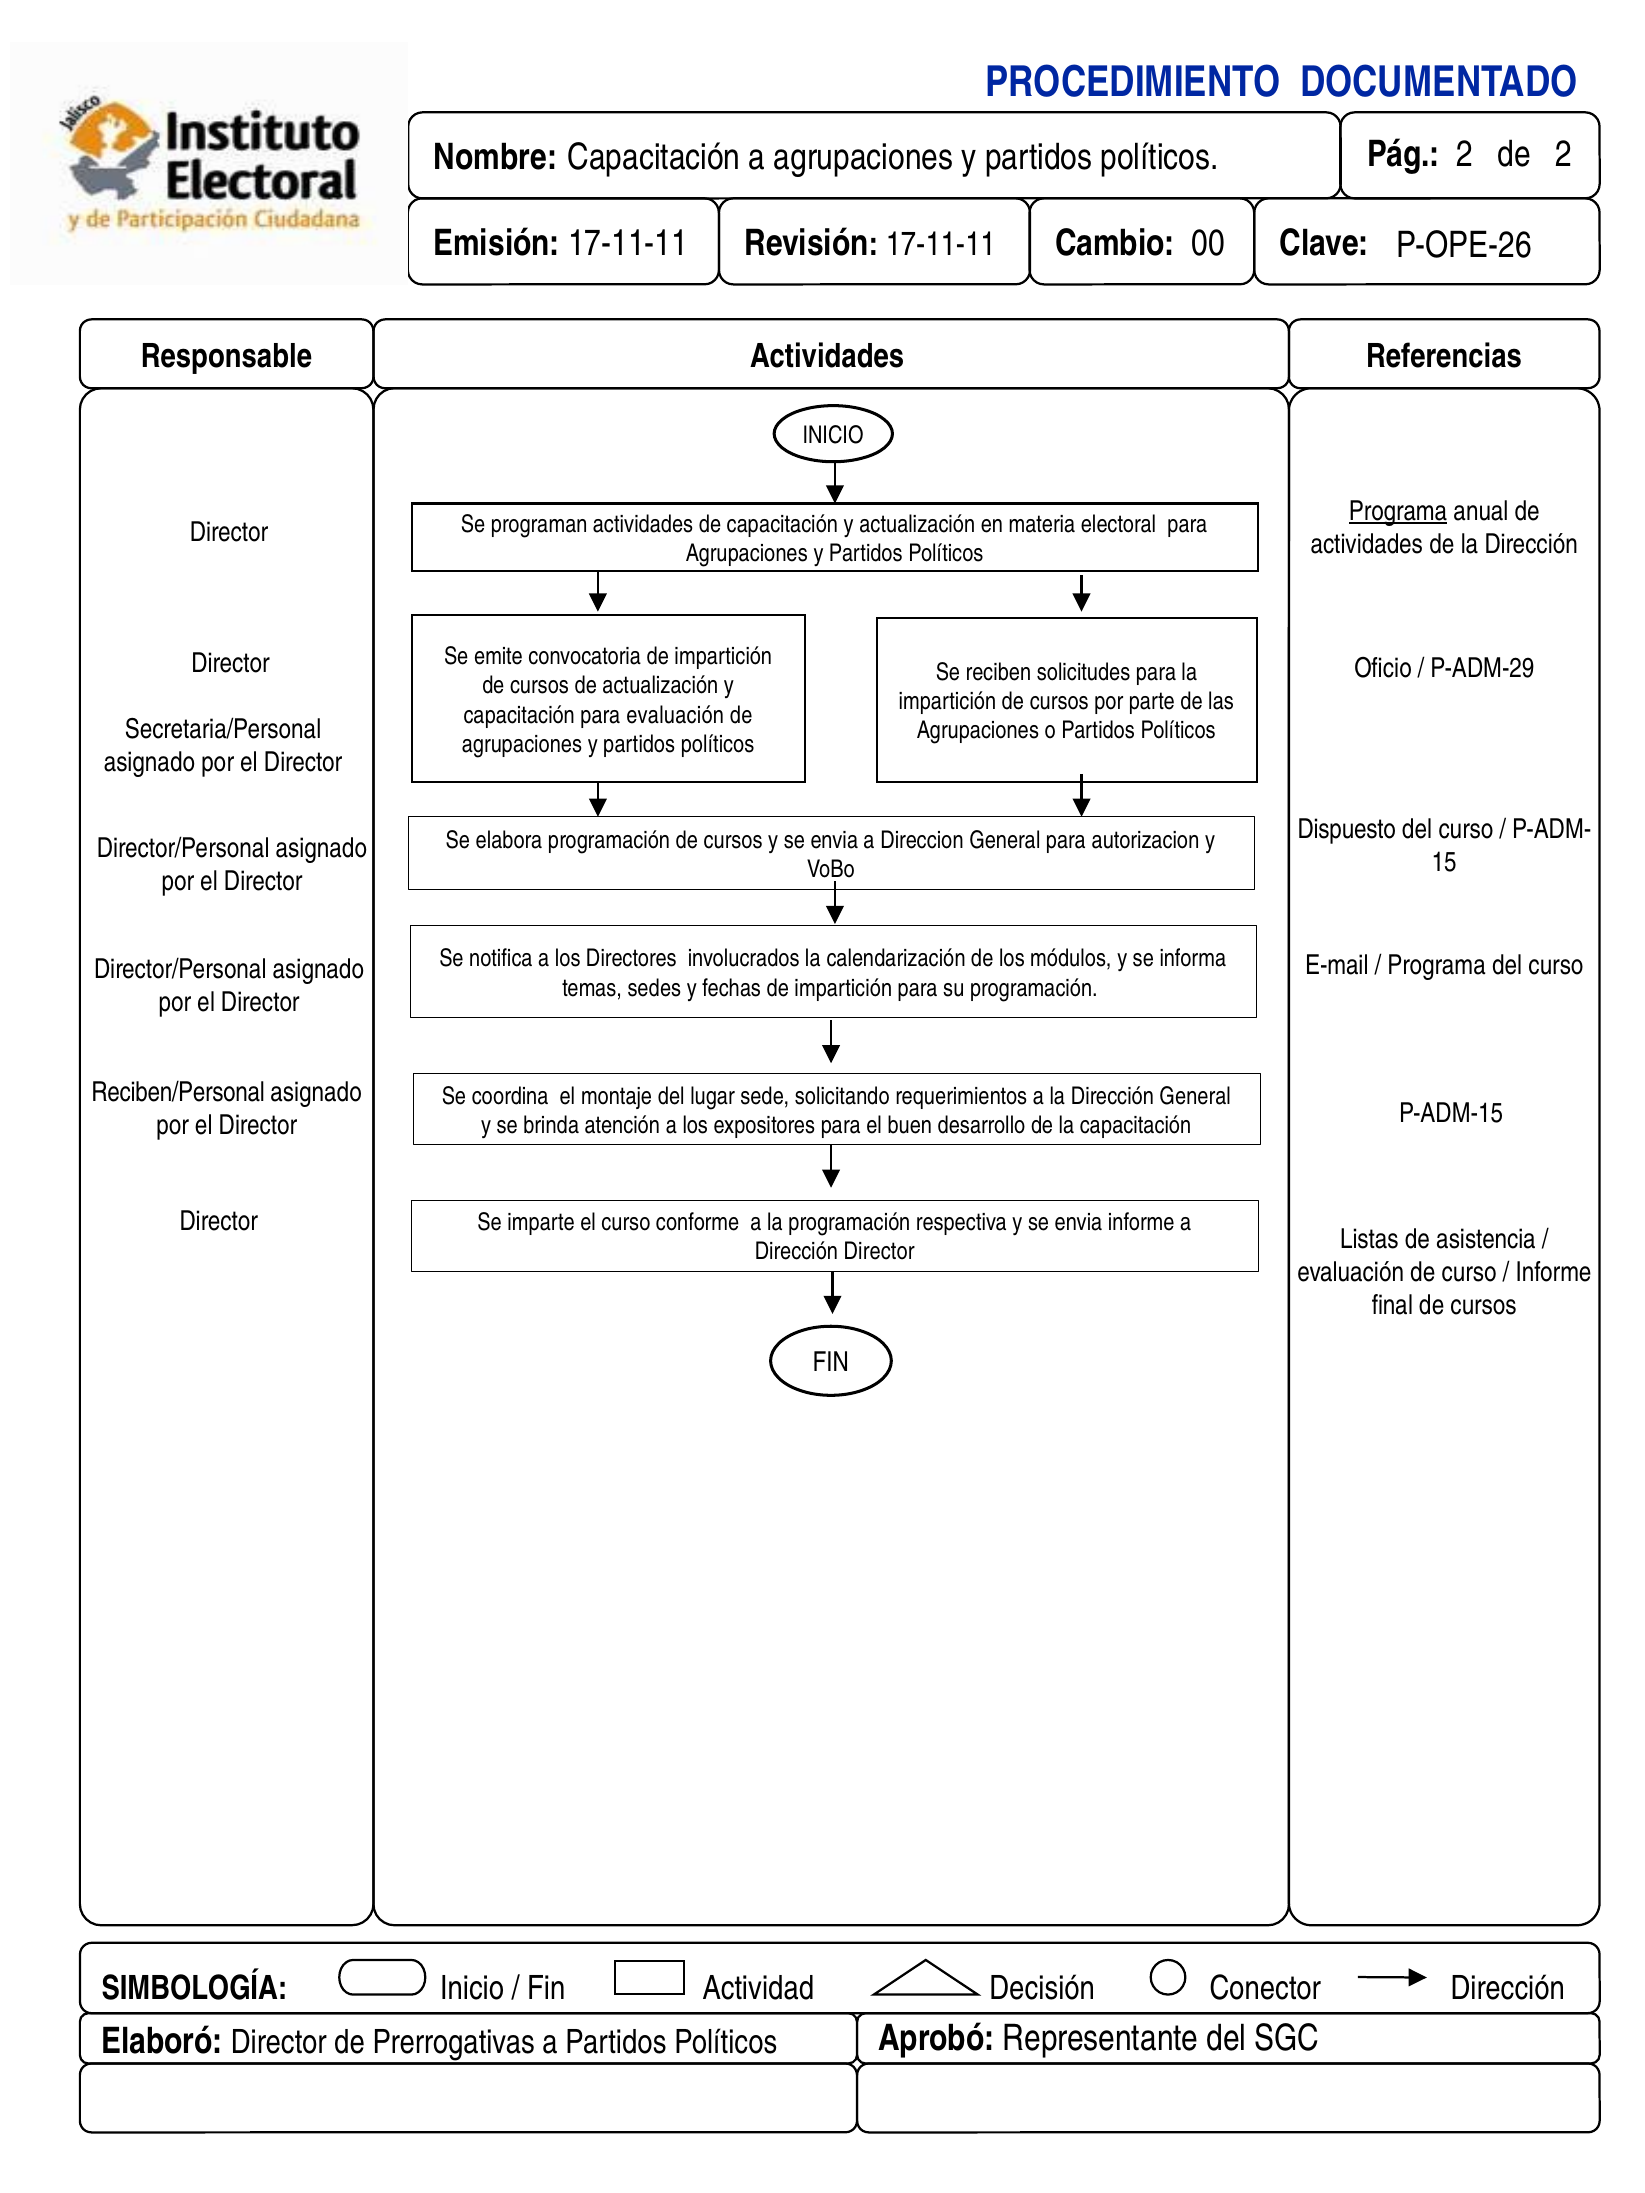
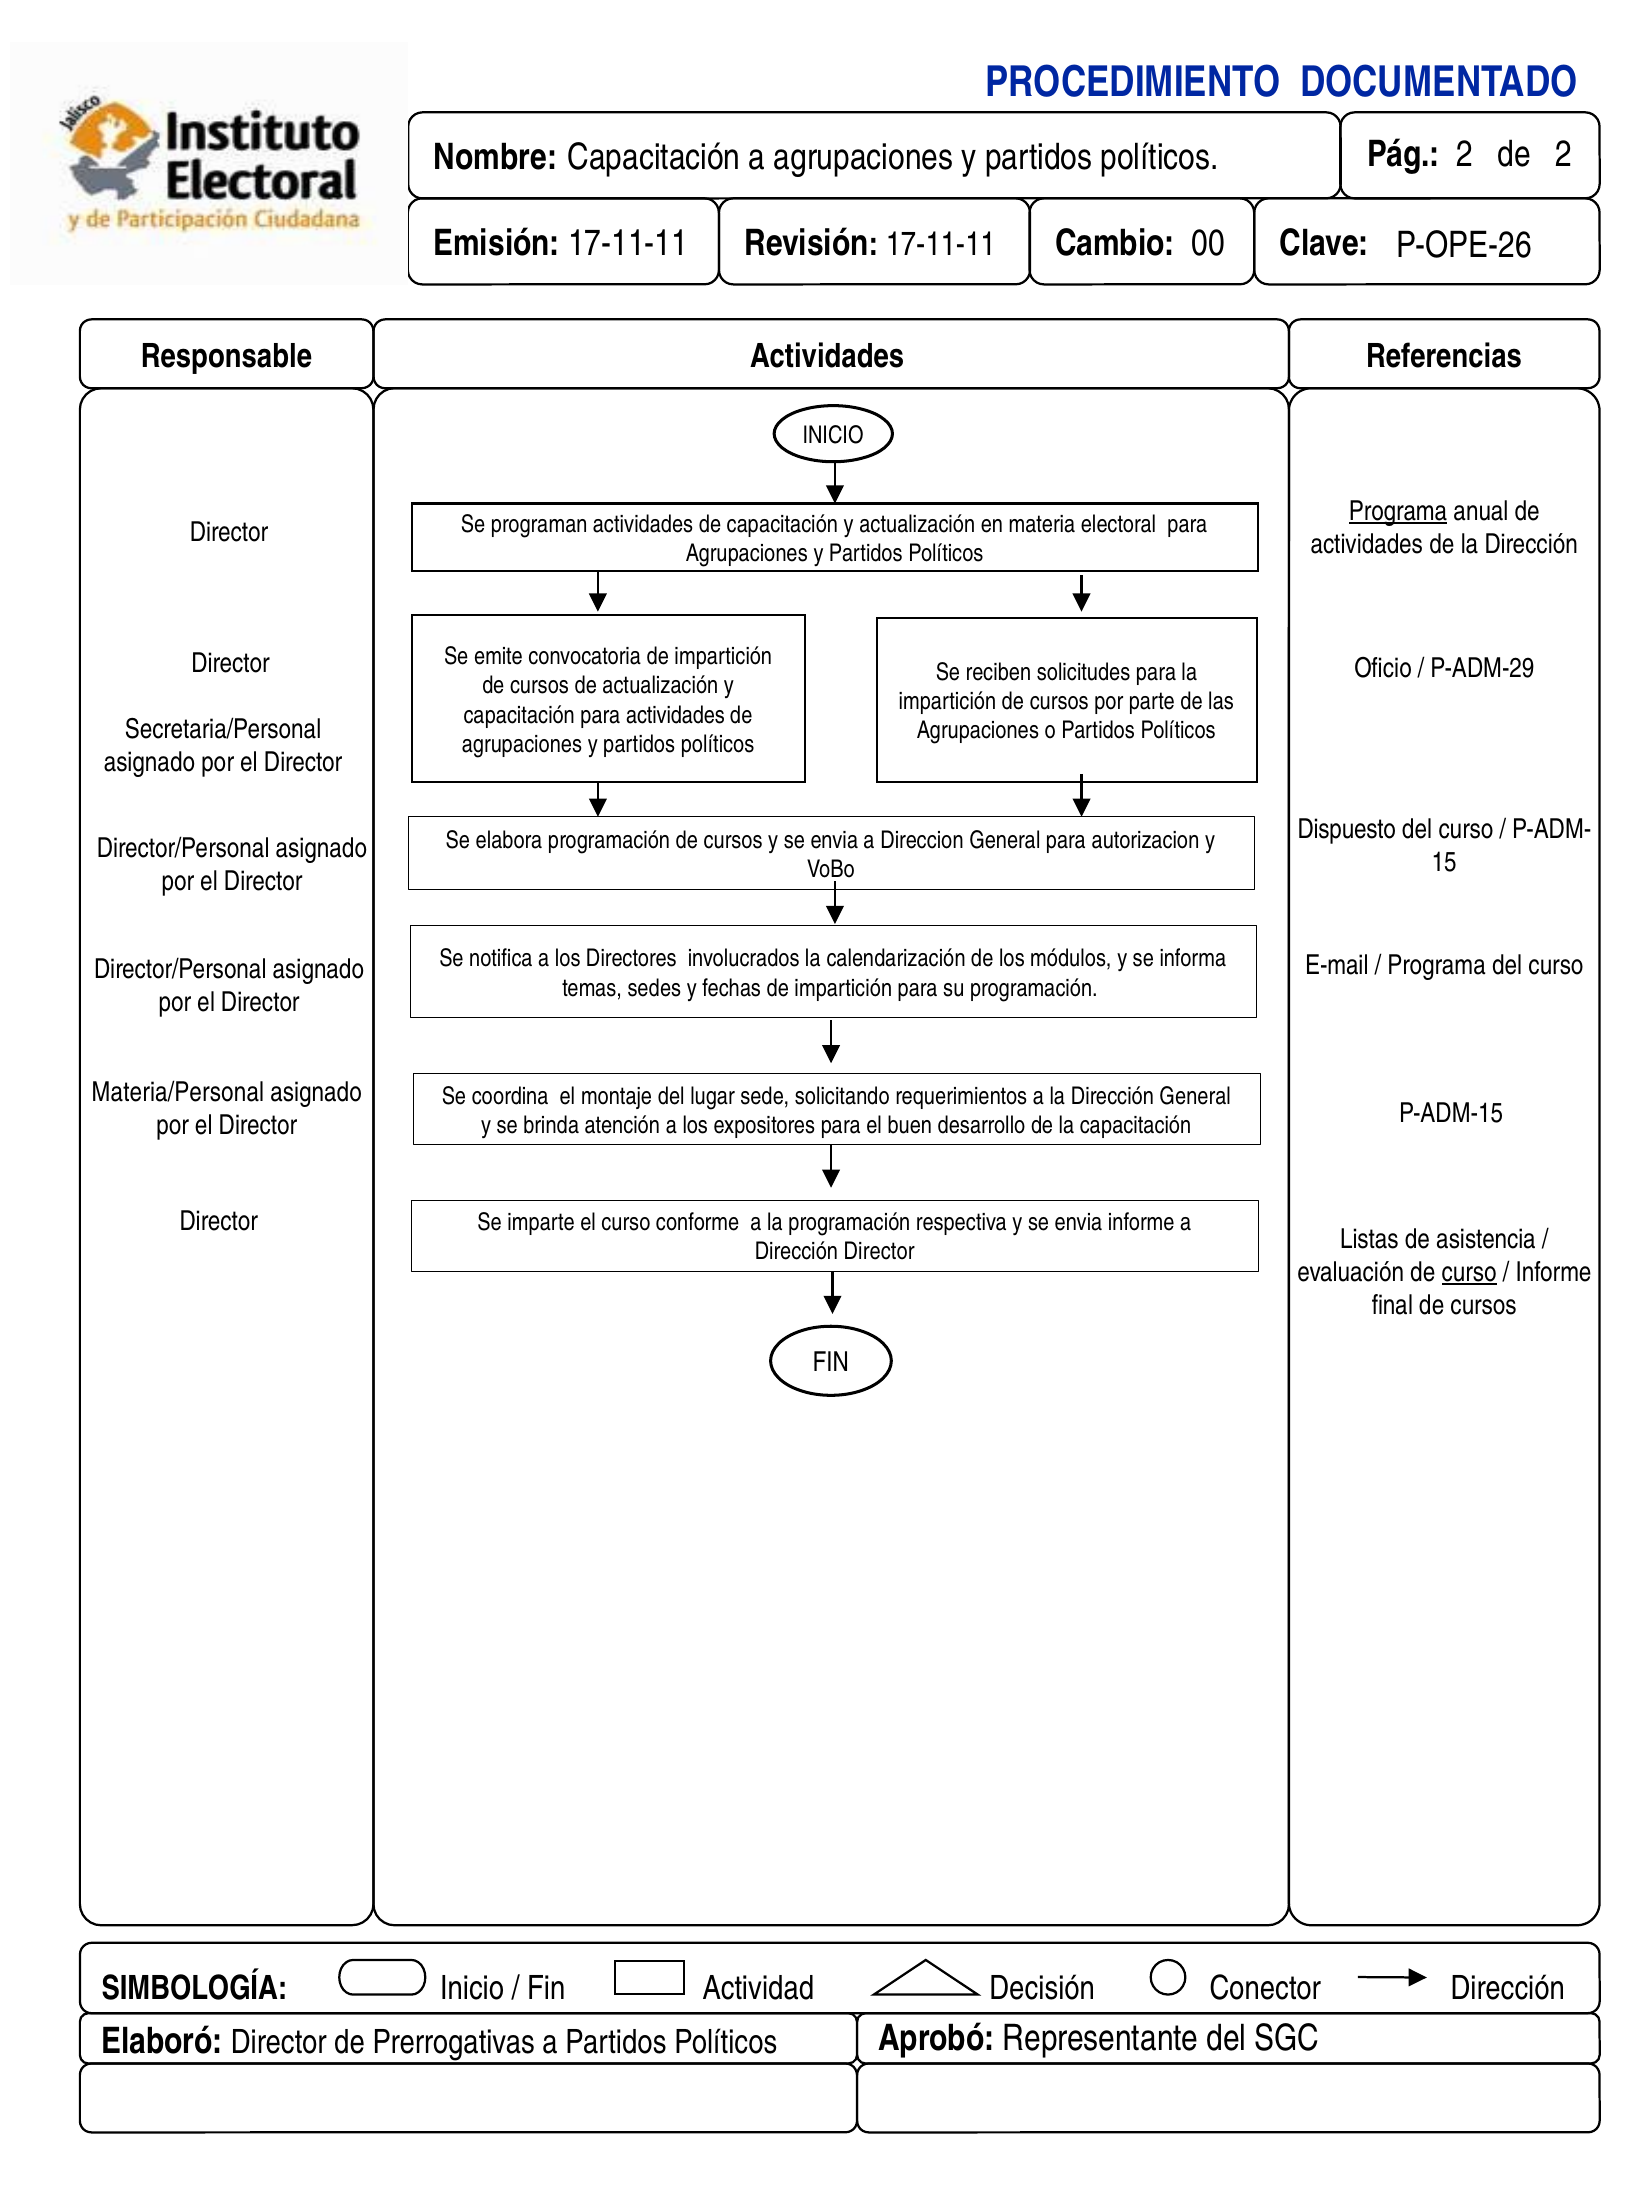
para evaluación: evaluación -> actividades (675, 715)
Reciben/Personal: Reciben/Personal -> Materia/Personal (178, 1093)
curso underline: none -> present (1469, 1272)
